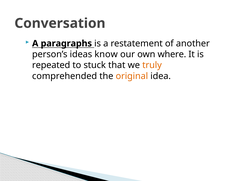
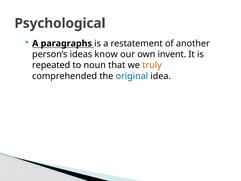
Conversation: Conversation -> Psychological (60, 23)
where: where -> invent (172, 54)
stuck: stuck -> noun (95, 65)
original colour: orange -> blue (132, 76)
